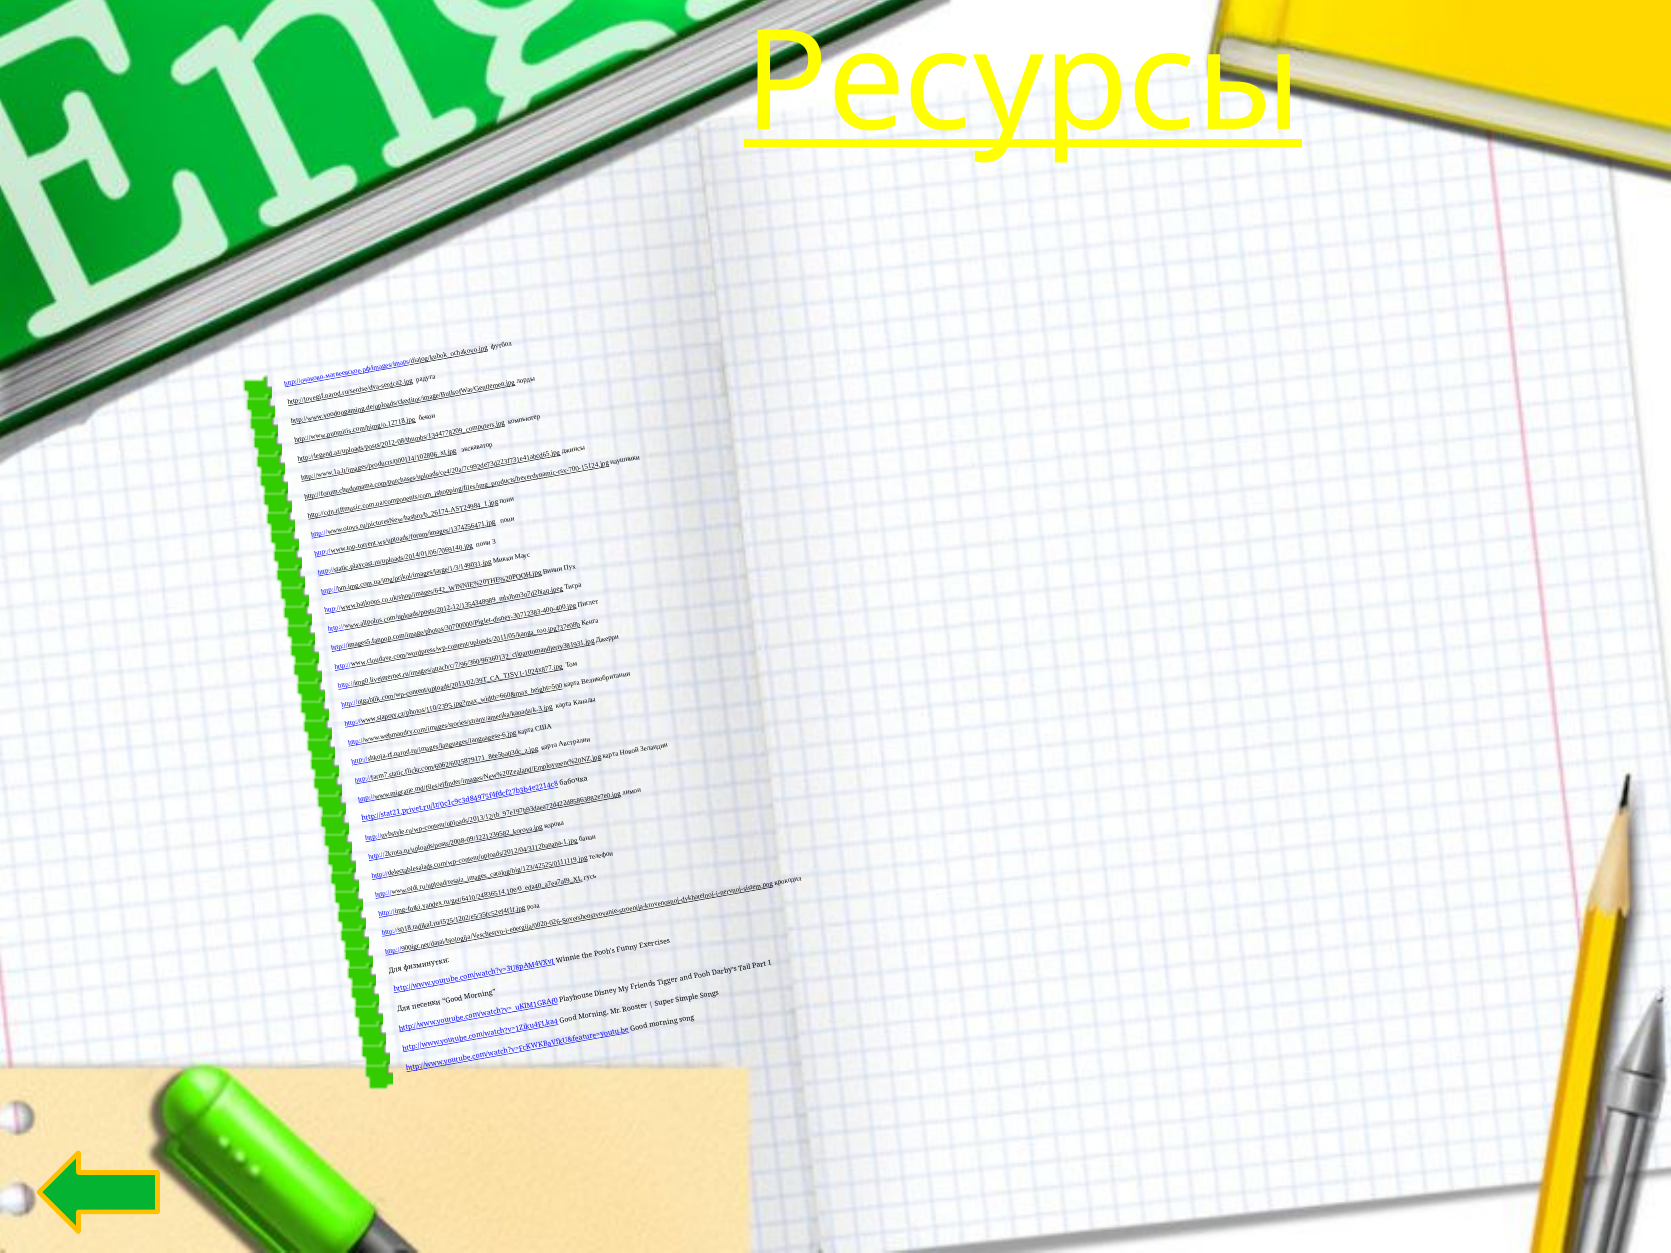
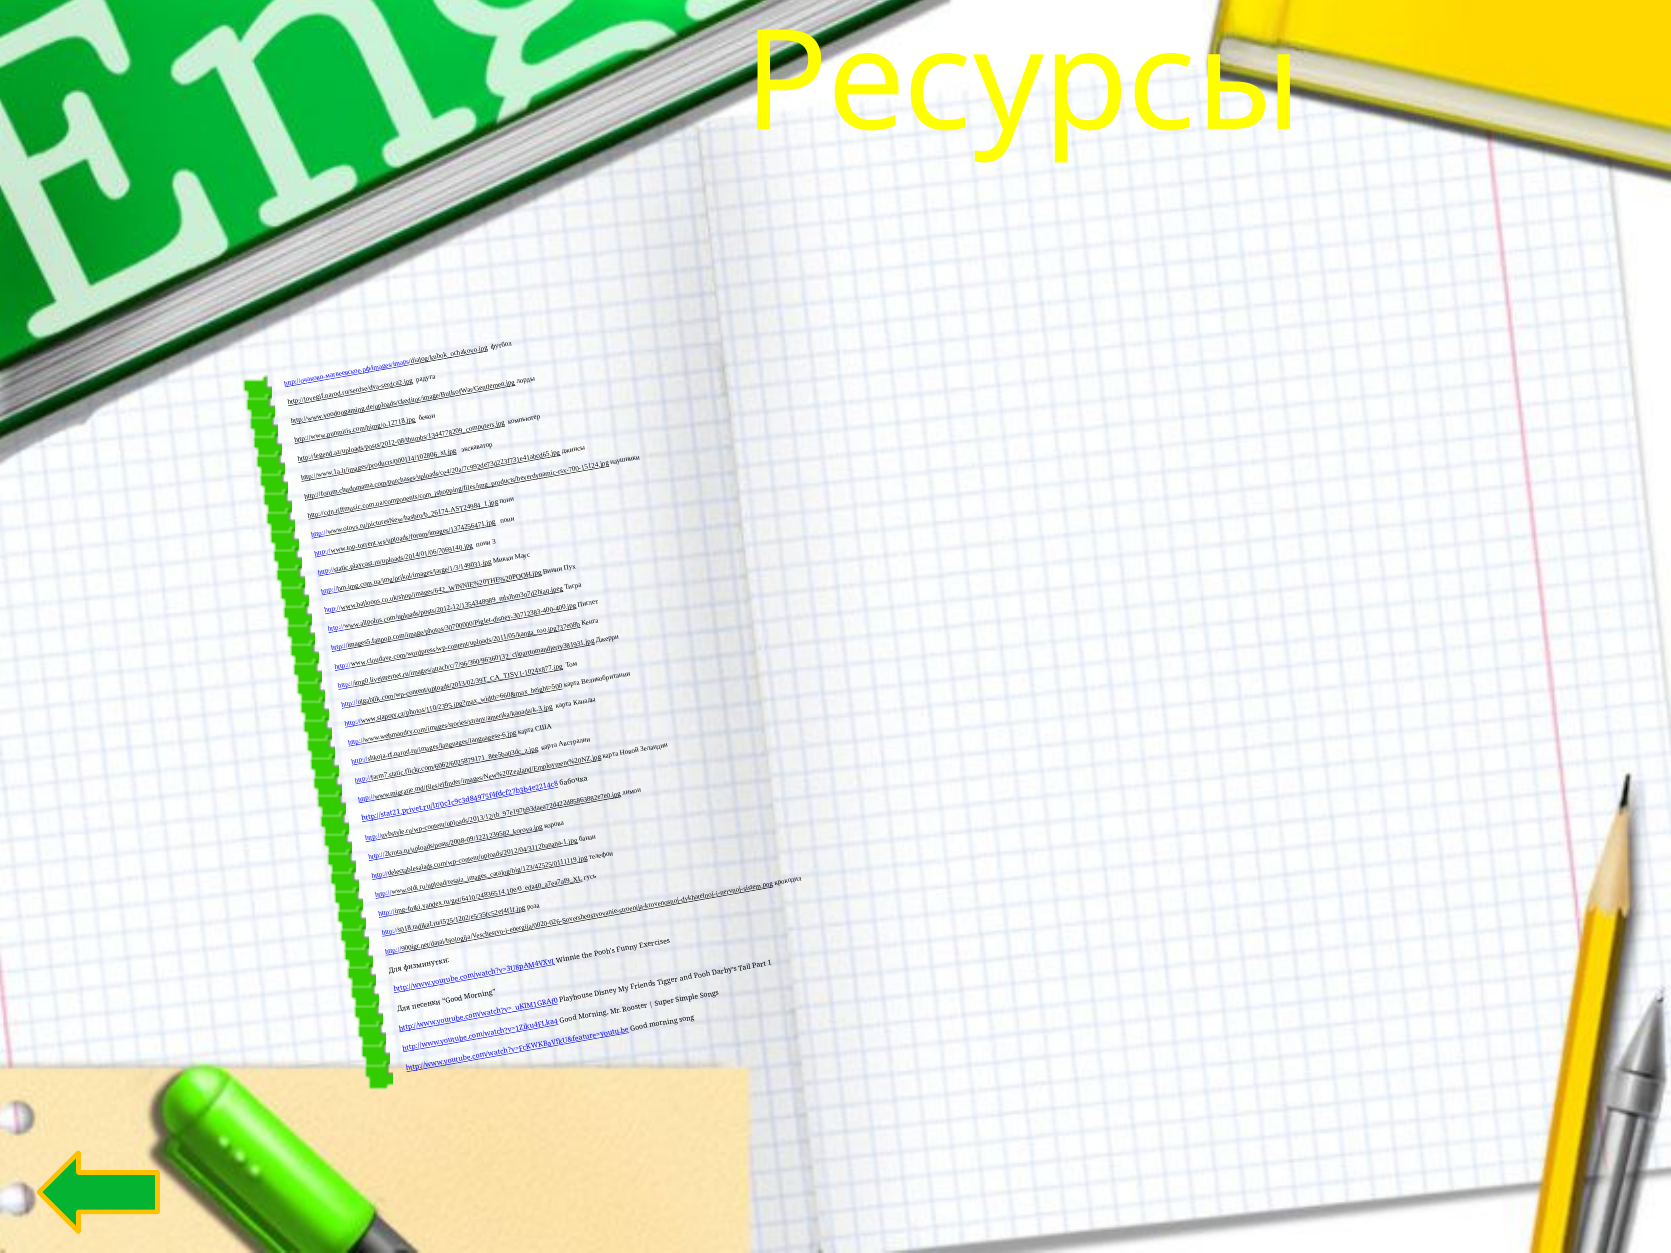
Ресурсы underline: present -> none (1023, 83)
